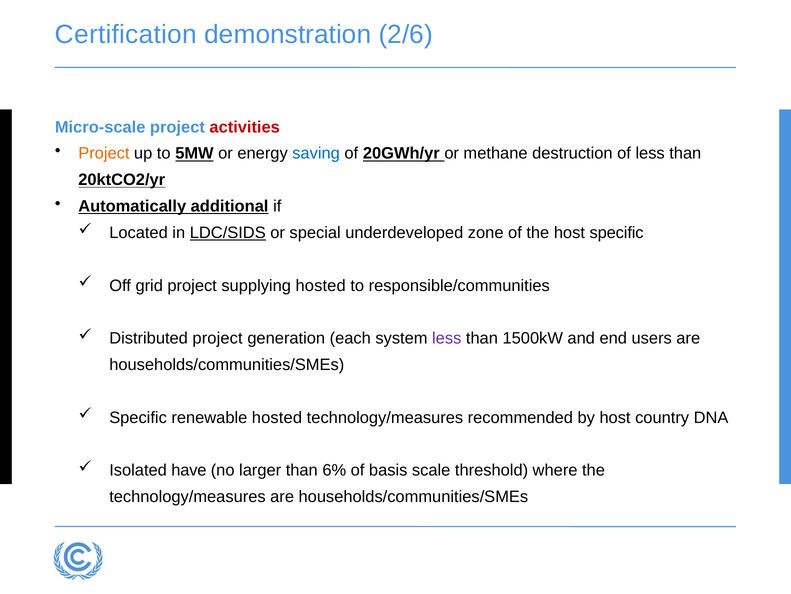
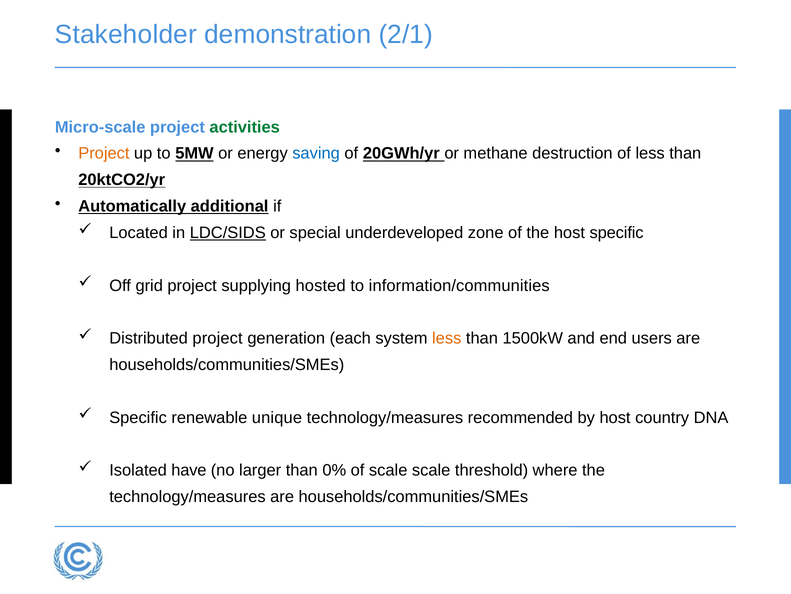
Certification: Certification -> Stakeholder (126, 35)
2/6: 2/6 -> 2/1 (406, 35)
activities colour: red -> green (245, 127)
responsible/communities: responsible/communities -> information/communities (459, 285)
less colour: purple -> orange (447, 338)
renewable hosted: hosted -> unique (277, 417)
6%: 6% -> 0% (334, 470)
of basis: basis -> scale (388, 470)
